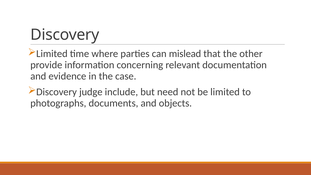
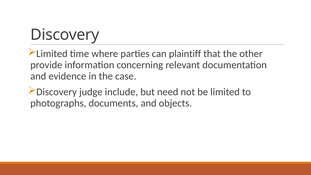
mislead: mislead -> plaintiff (185, 54)
